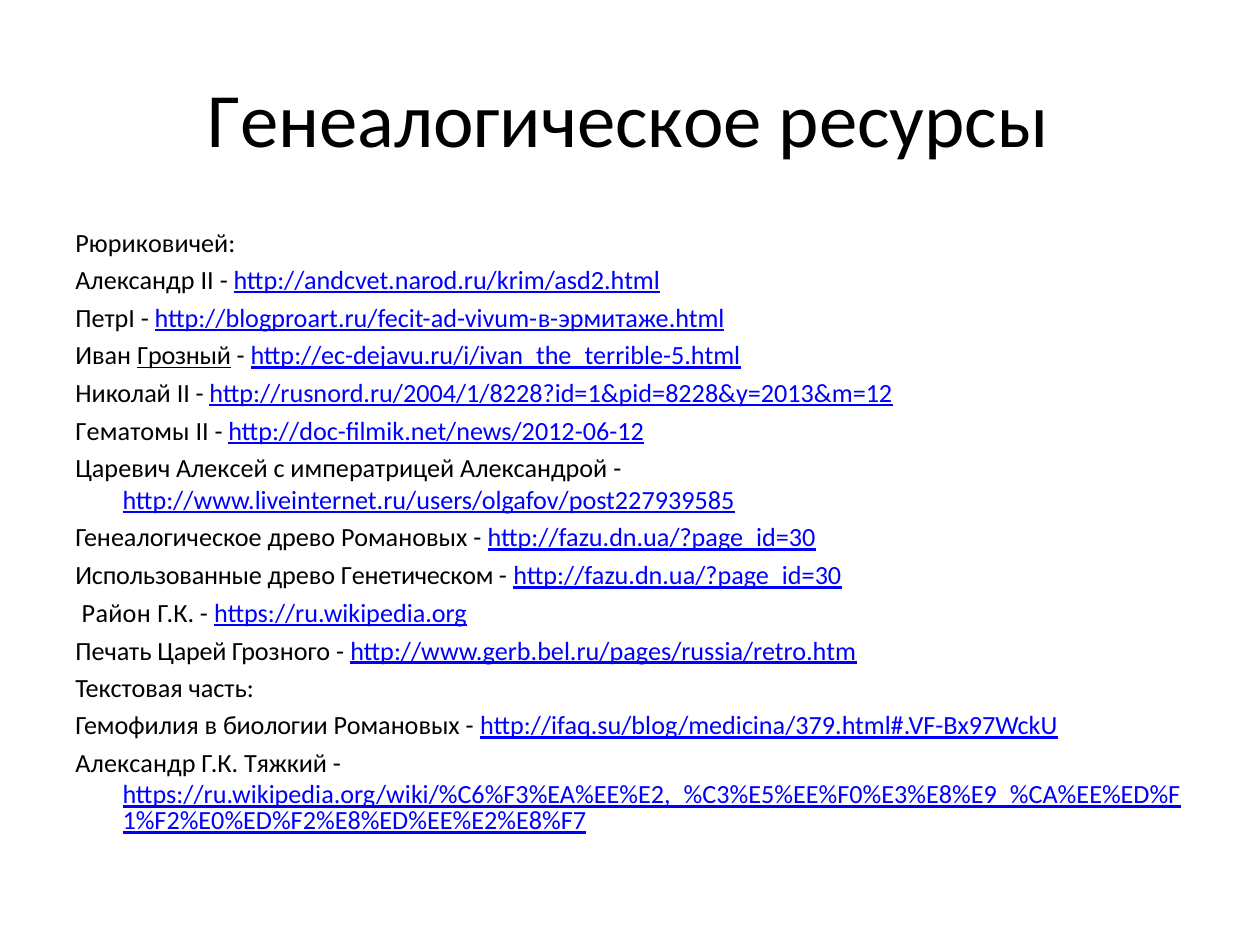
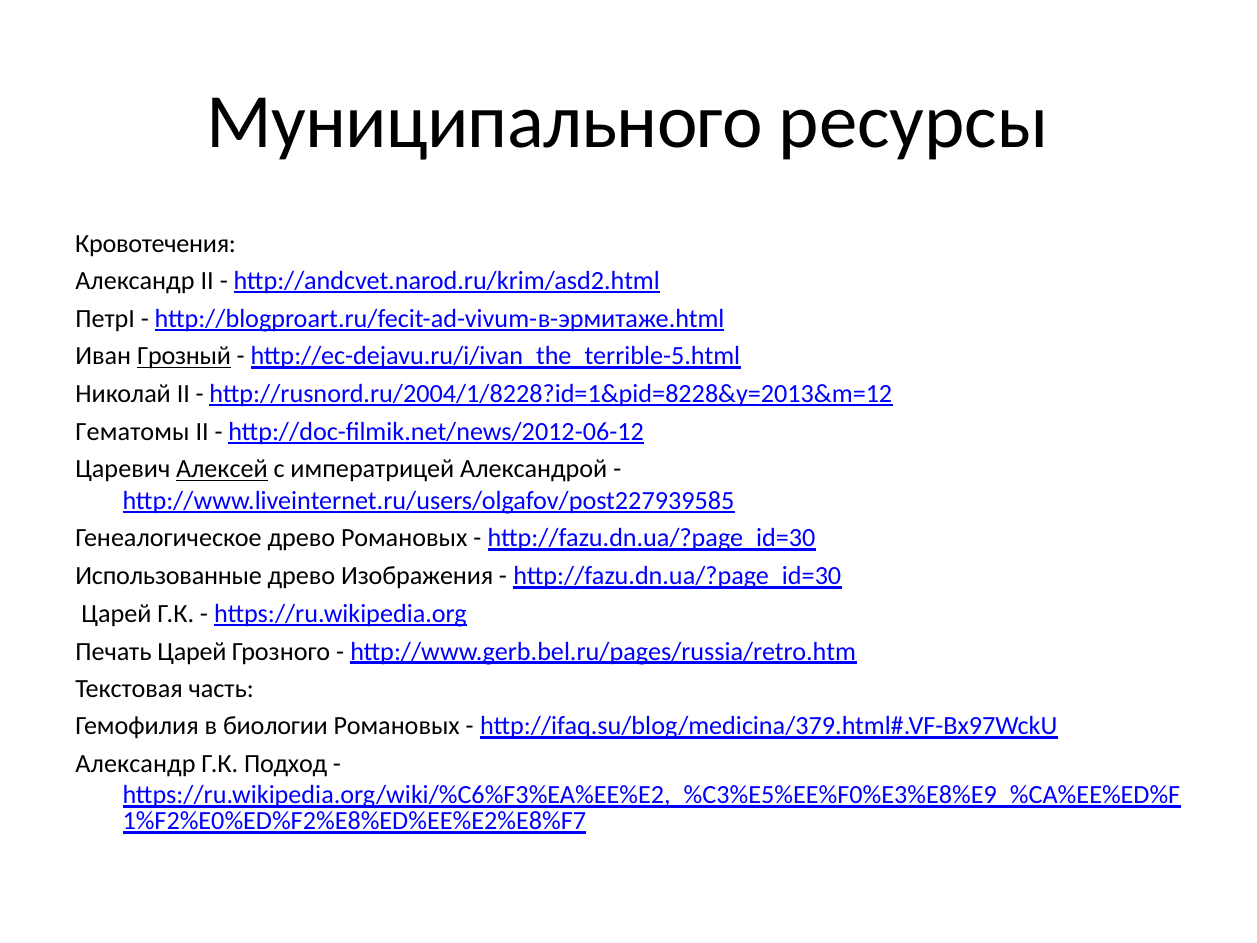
Генеалогическое: Генеалогическое -> Муниципального (485, 122)
Рюриковичей: Рюриковичей -> Кровотечения (156, 244)
Алексей underline: none -> present (222, 469)
Генетическом: Генетическом -> Изображения (417, 576)
Район: Район -> Царей (116, 614)
Тяжкий: Тяжкий -> Подход (286, 764)
